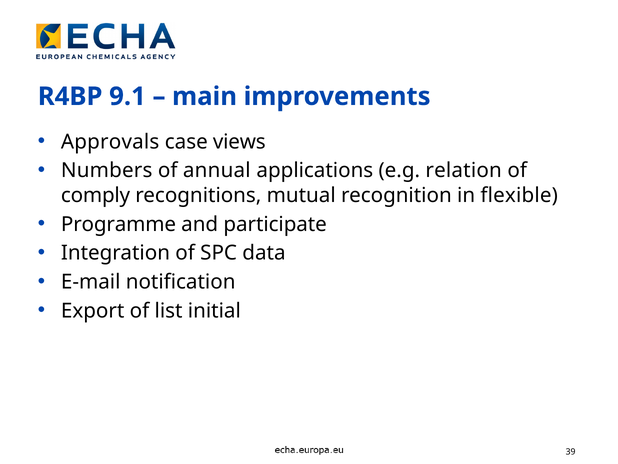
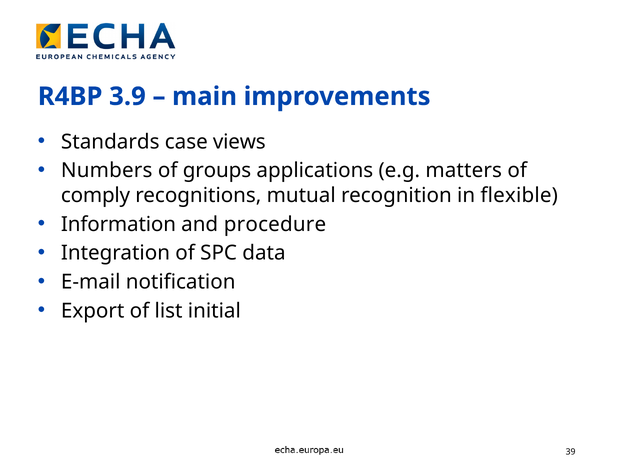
9.1: 9.1 -> 3.9 (127, 96)
Approvals: Approvals -> Standards (110, 142)
annual: annual -> groups (217, 170)
relation: relation -> matters (464, 170)
Programme: Programme -> Information (118, 224)
participate: participate -> procedure (275, 224)
